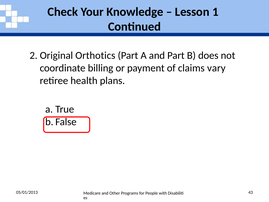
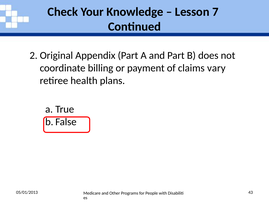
1: 1 -> 7 (215, 12)
Orthotics: Orthotics -> Appendix (95, 55)
